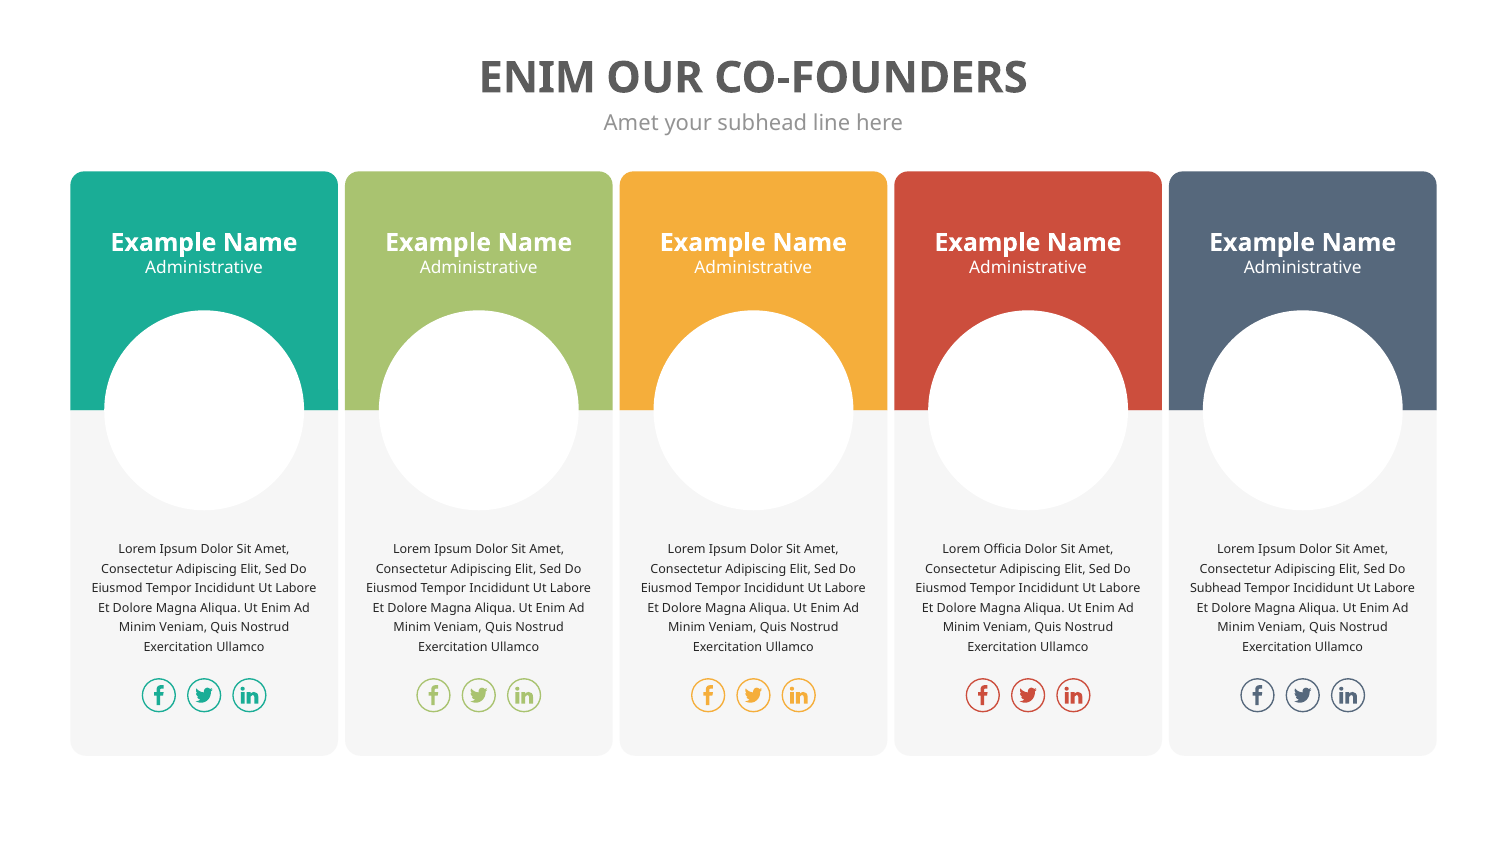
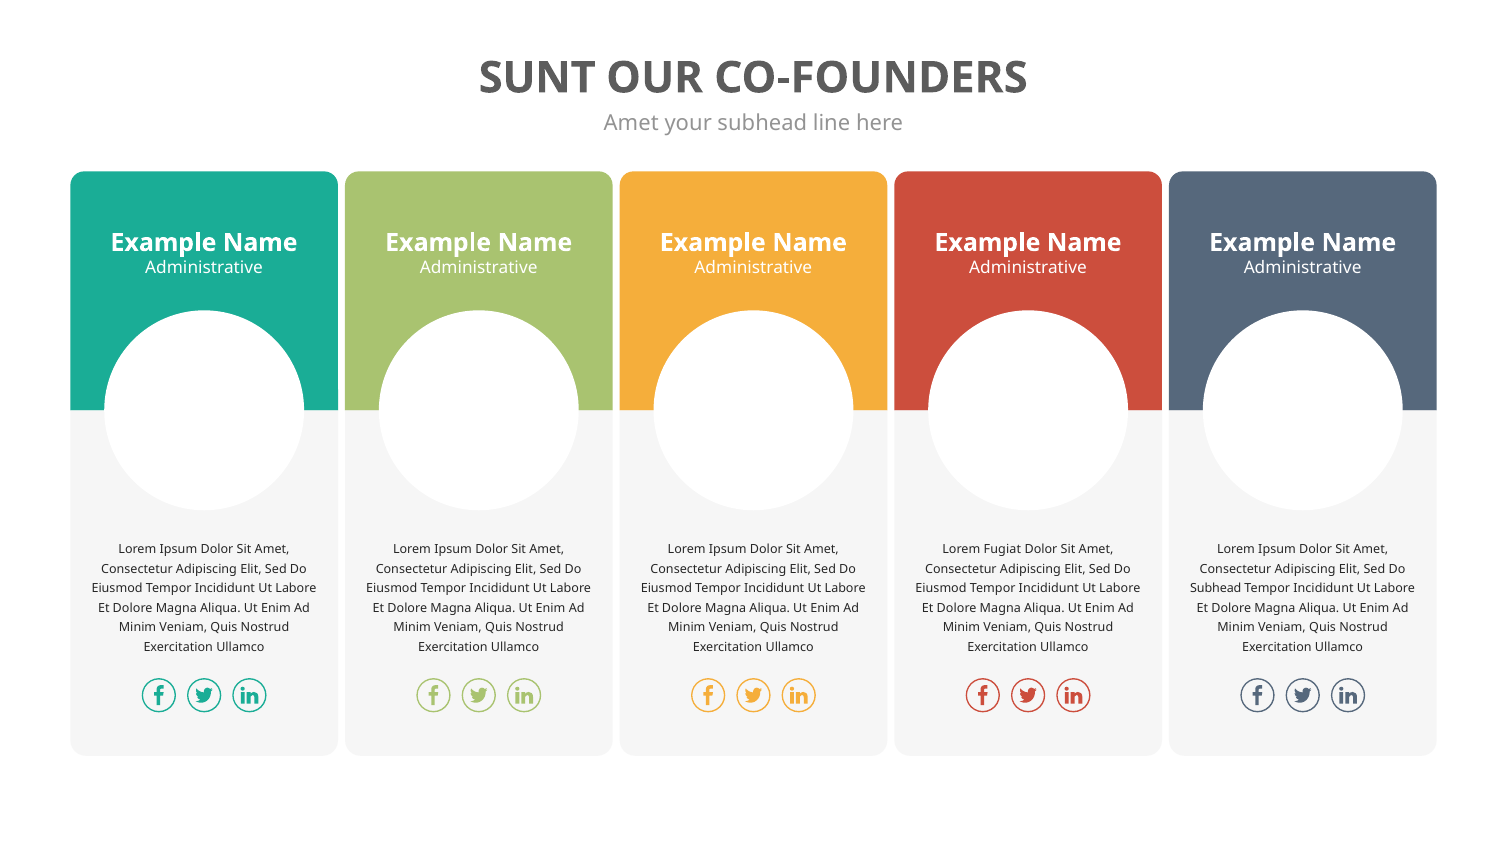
ENIM: ENIM -> SUNT (537, 78)
Officia: Officia -> Fugiat (1002, 549)
